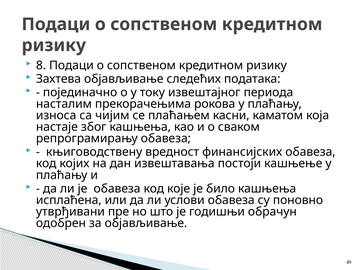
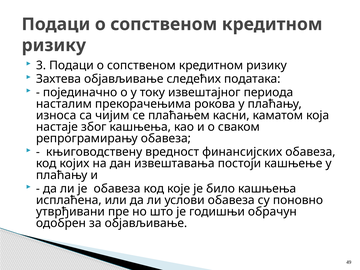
8: 8 -> 3 (41, 65)
